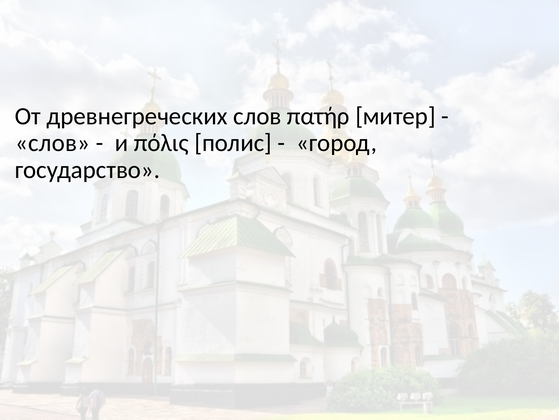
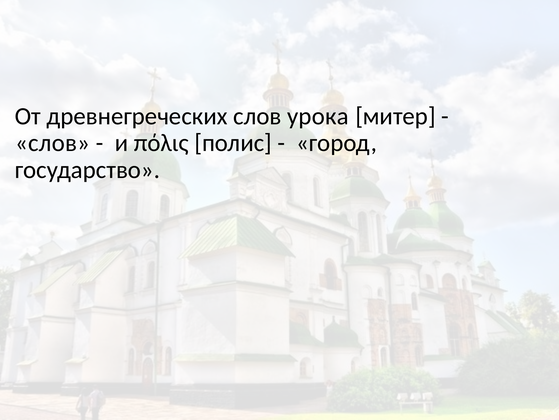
πατήρ: πατήρ -> урока (318, 116)
